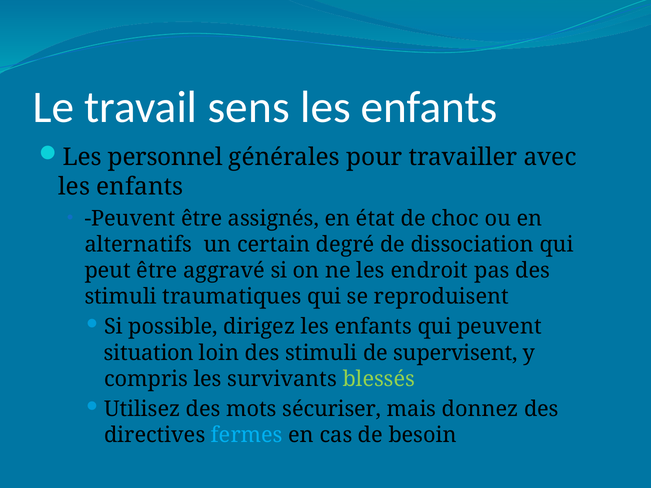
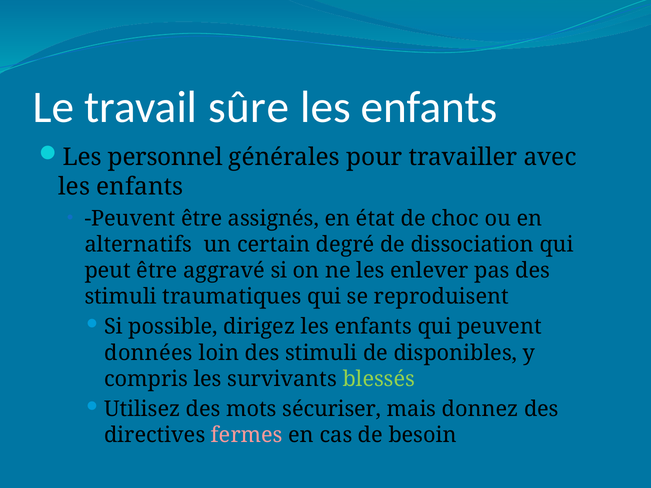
sens: sens -> sûre (249, 108)
endroit: endroit -> enlever (429, 271)
situation: situation -> données (149, 353)
supervisent: supervisent -> disponibles (455, 353)
fermes colour: light blue -> pink (247, 435)
